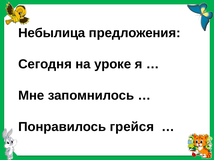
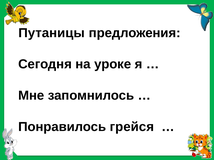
Небылица: Небылица -> Путаницы (52, 33)
